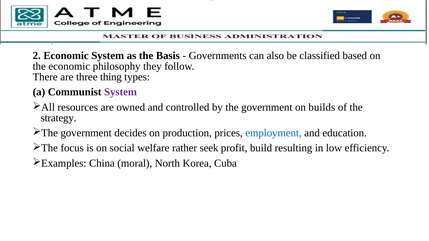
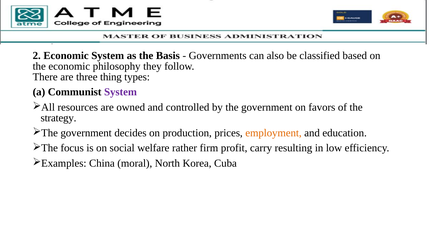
builds: builds -> favors (322, 107)
employment colour: blue -> orange (273, 133)
seek: seek -> firm (209, 148)
build: build -> carry (261, 148)
